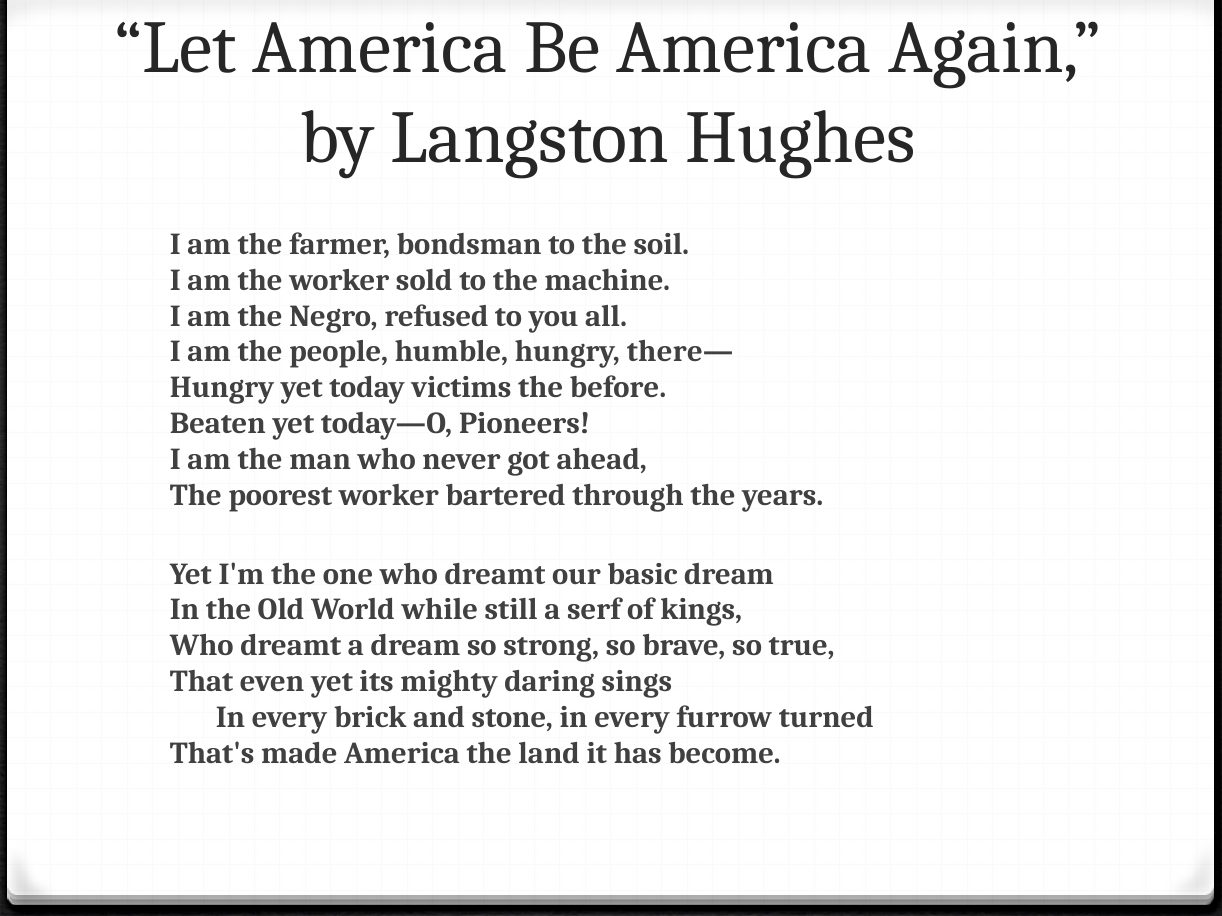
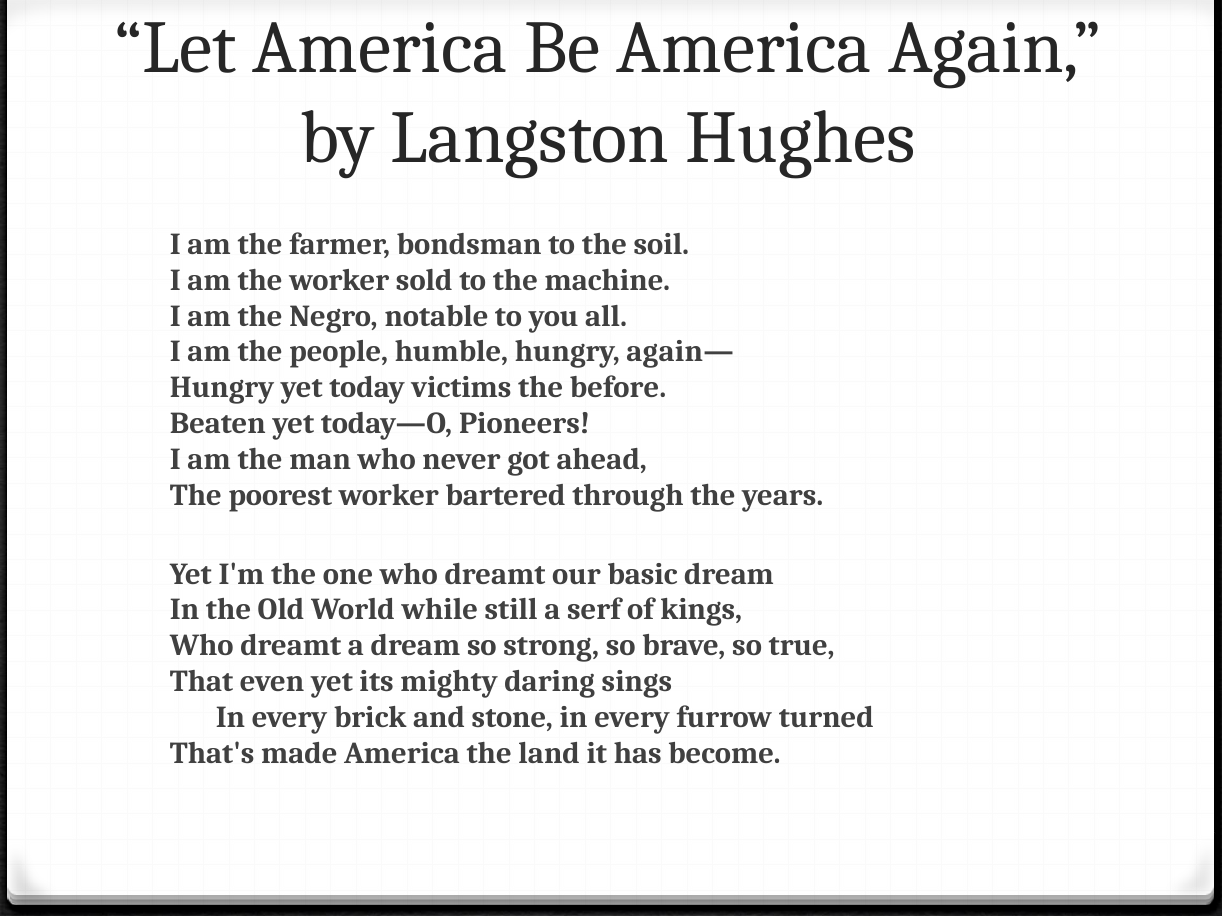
refused: refused -> notable (436, 316)
there—: there— -> again— (680, 352)
